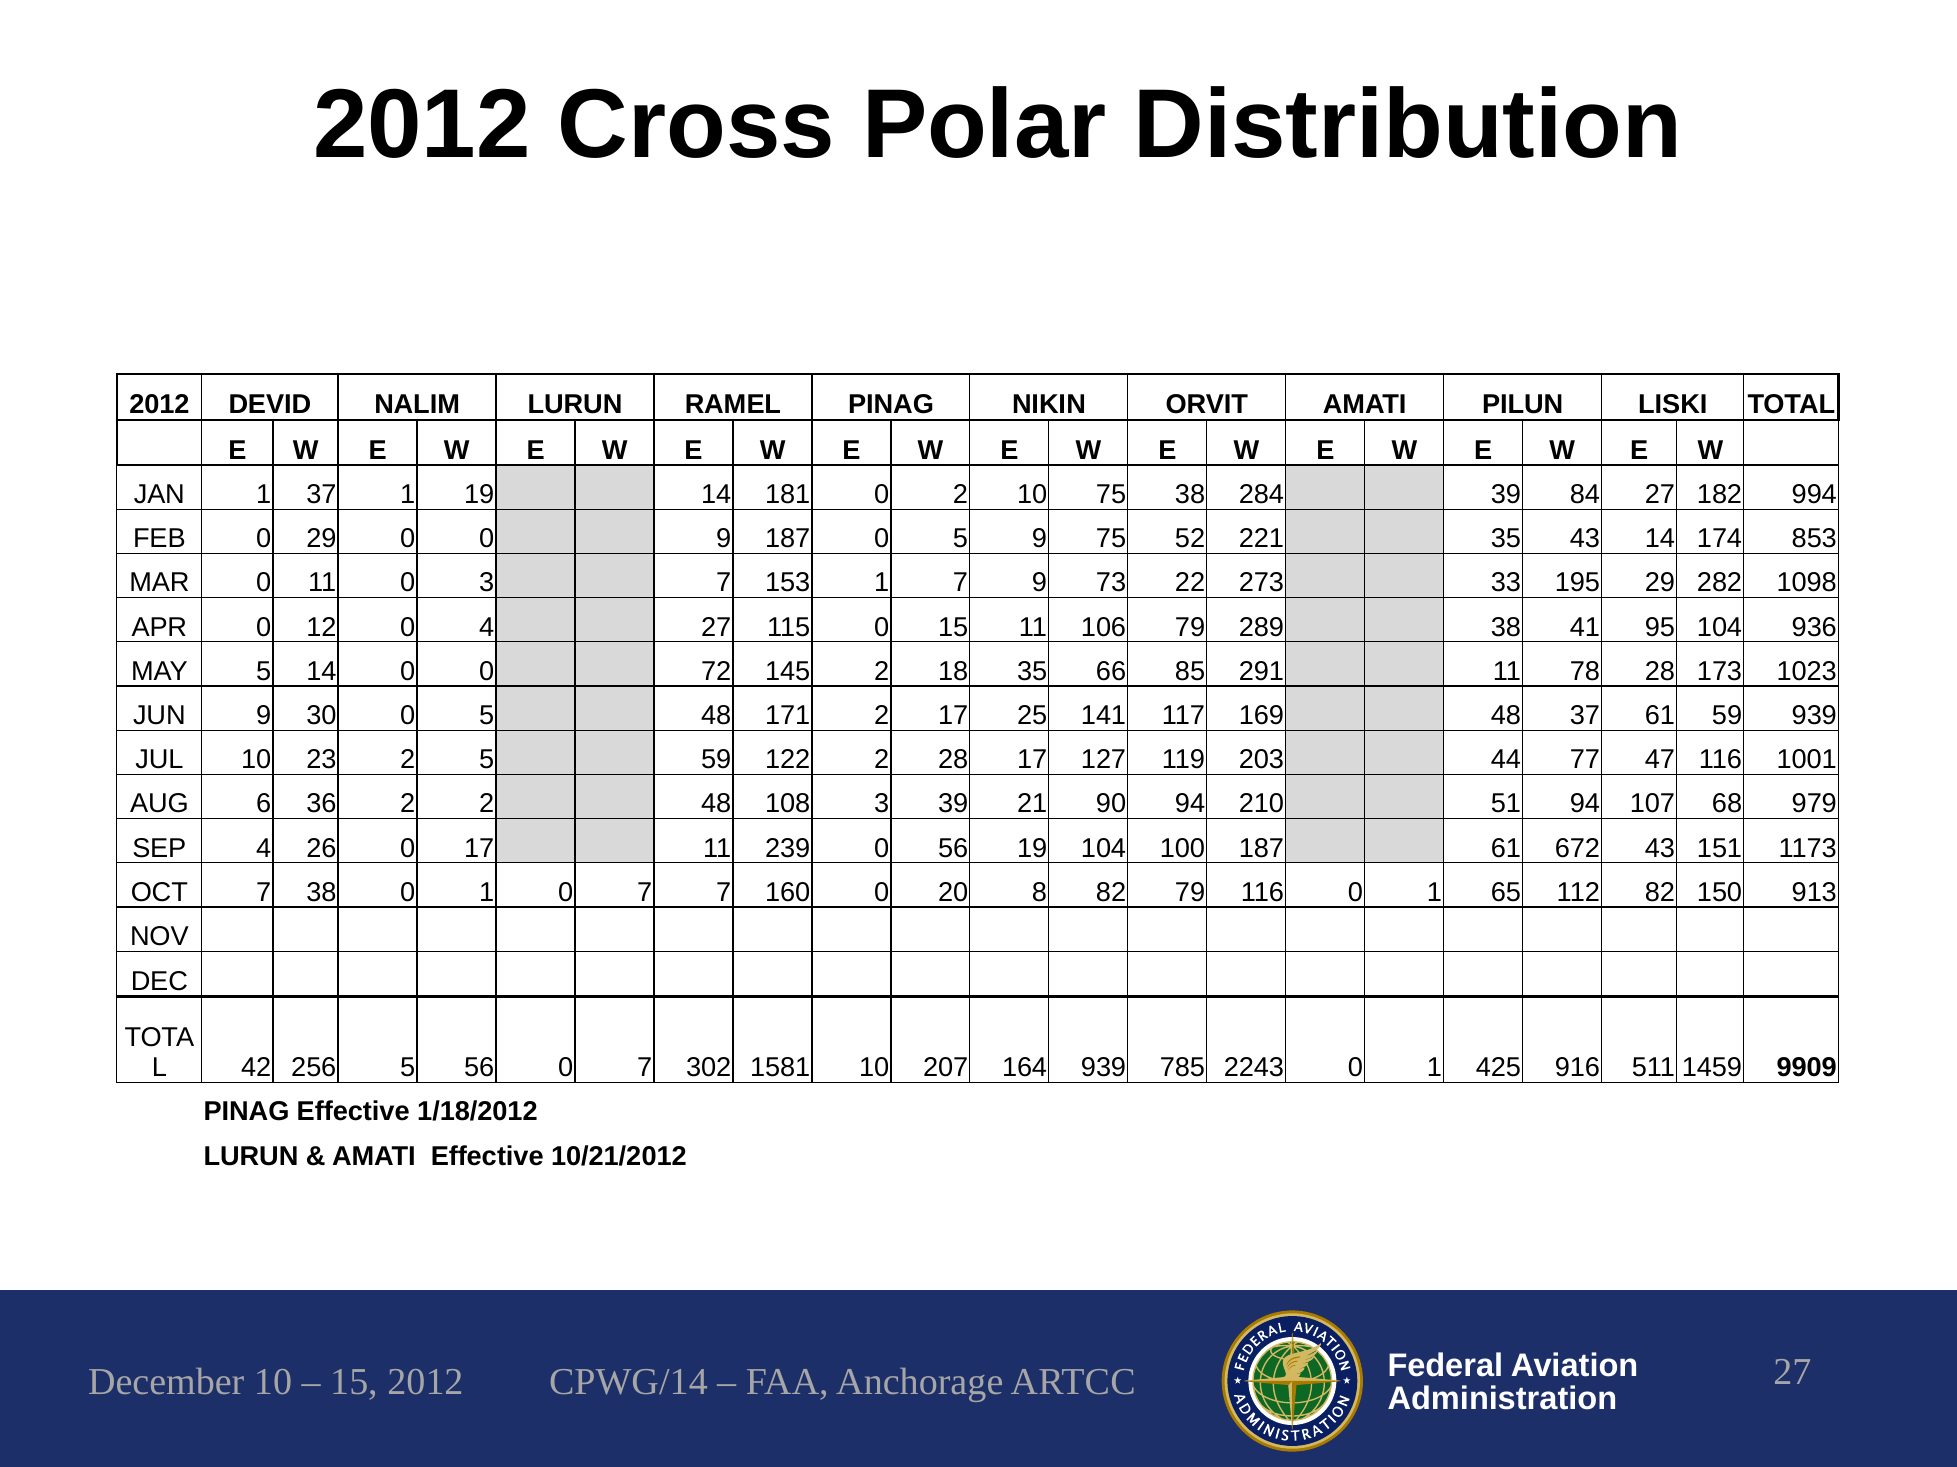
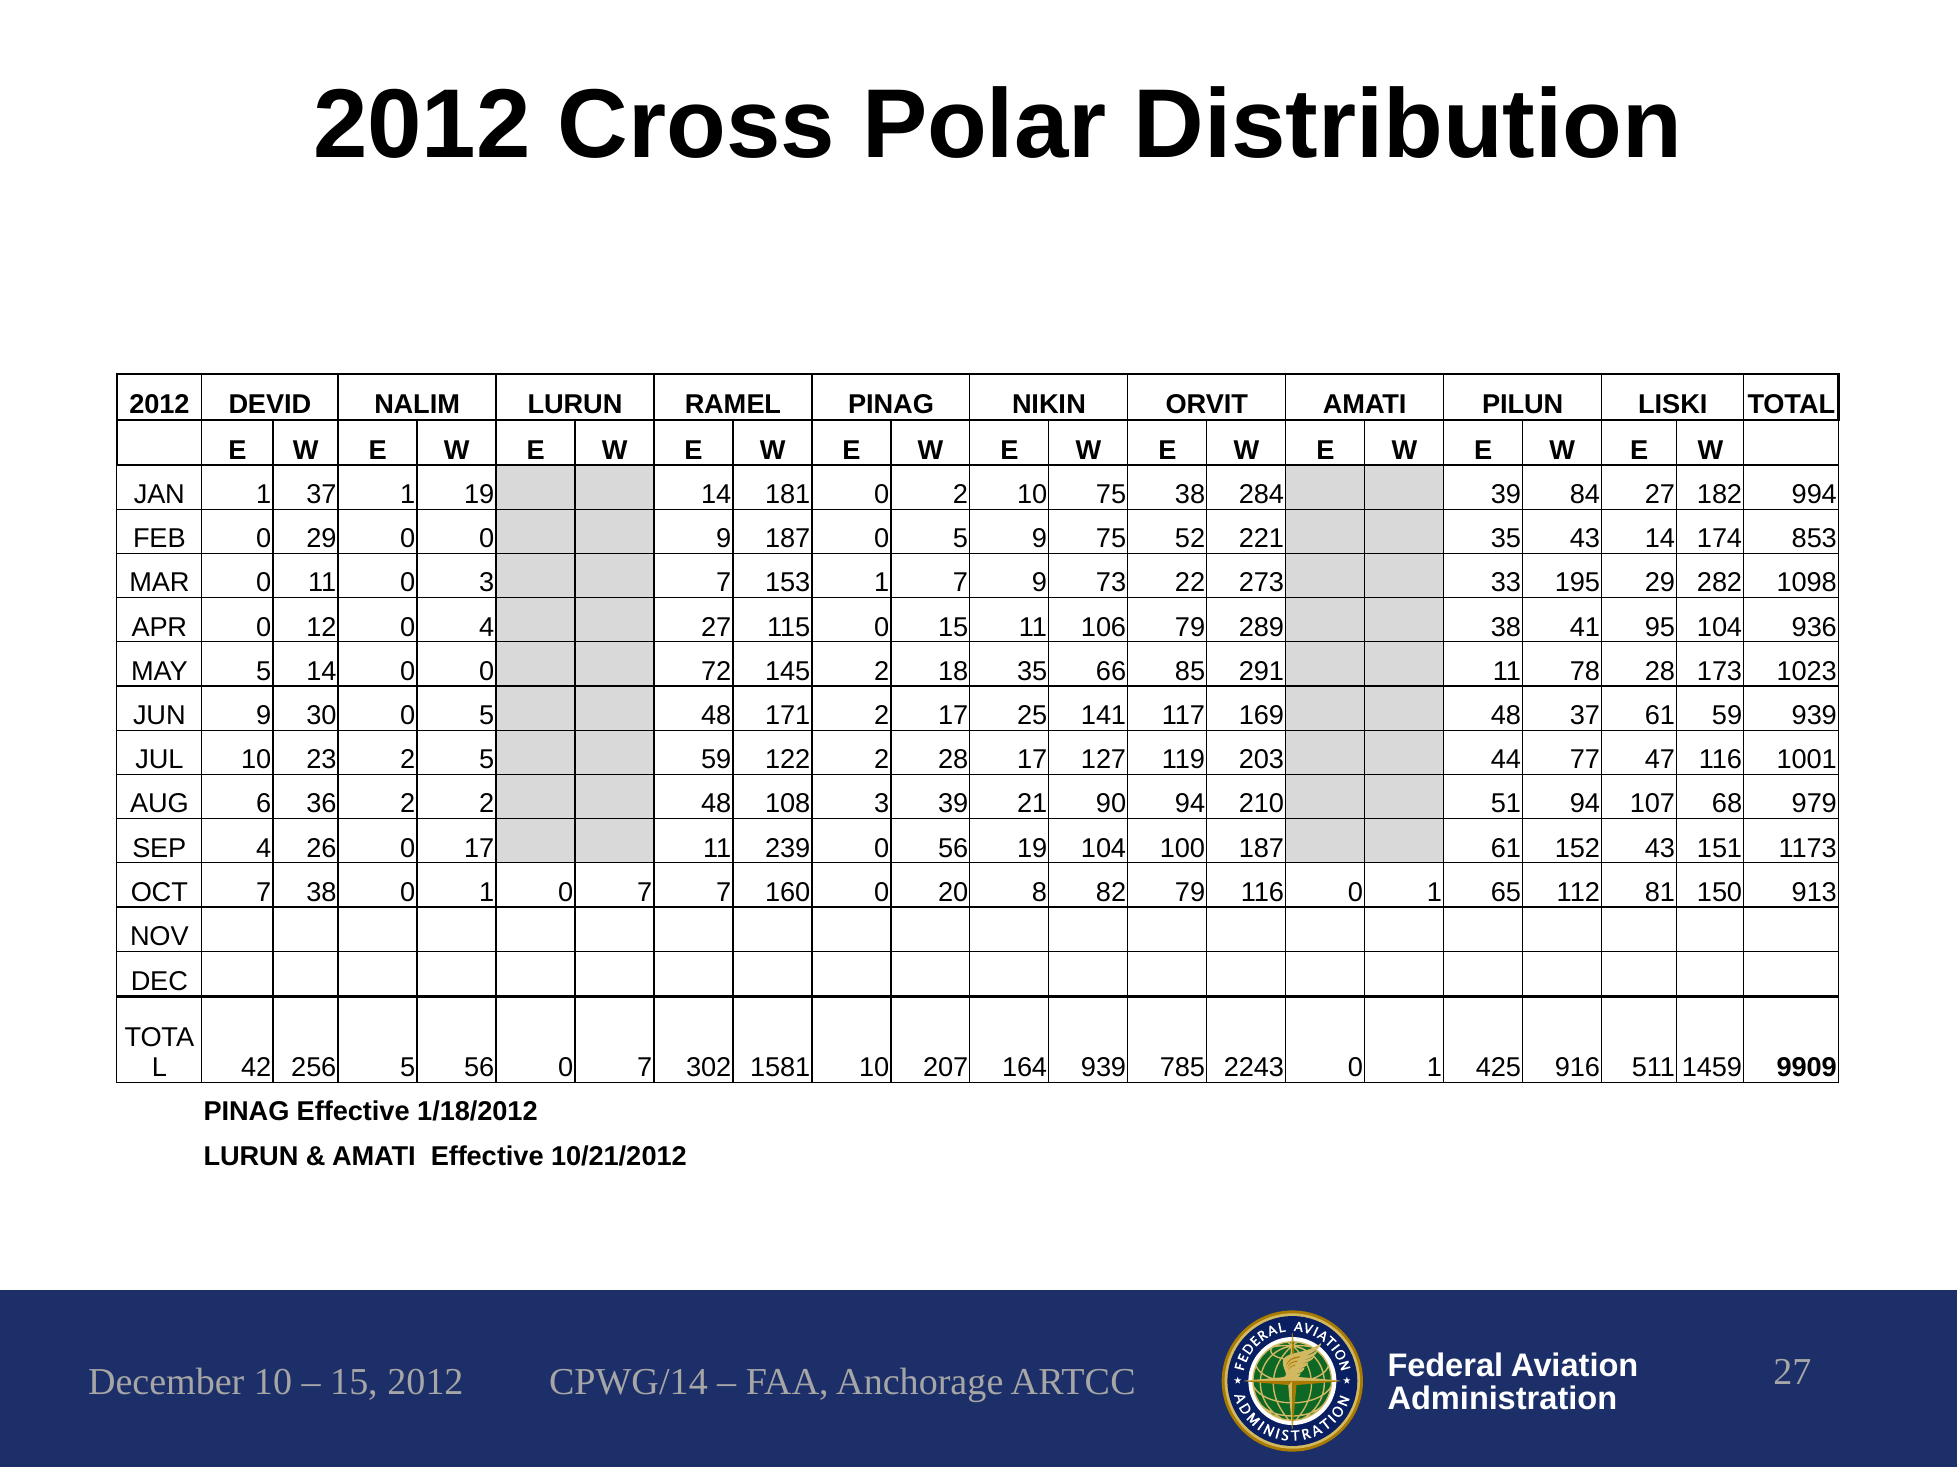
672: 672 -> 152 (1577, 848)
112 82: 82 -> 81 (1660, 893)
